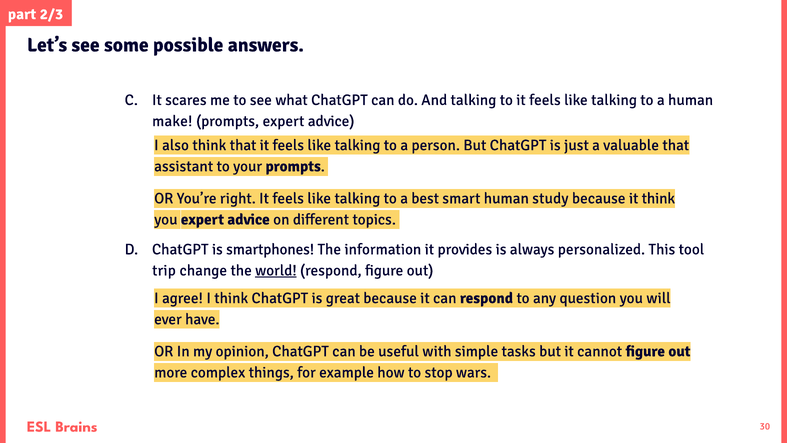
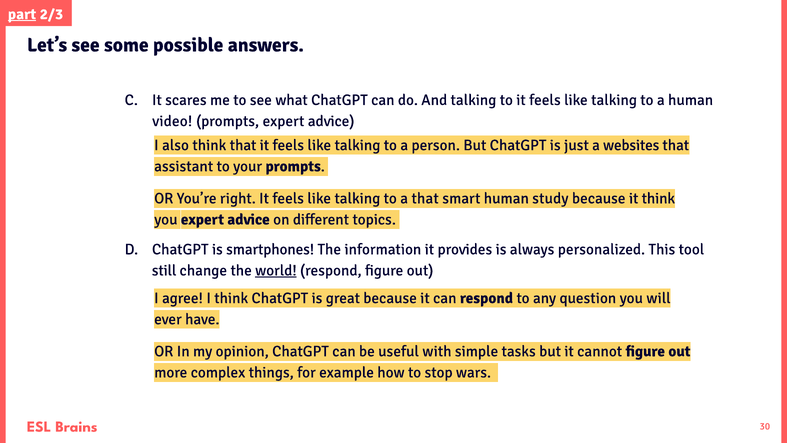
part underline: none -> present (22, 14)
make: make -> video (172, 121)
valuable: valuable -> websites (631, 145)
a best: best -> that (425, 198)
trip: trip -> still (164, 270)
